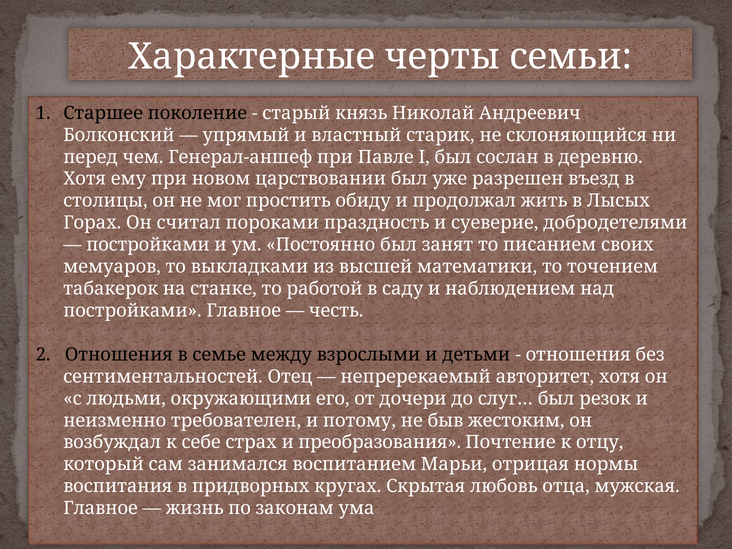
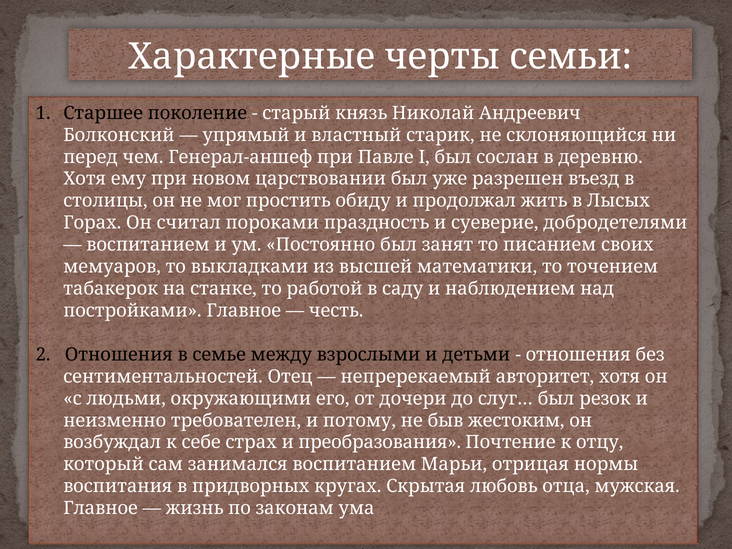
постройками: постройками -> воспитанием (148, 245)
